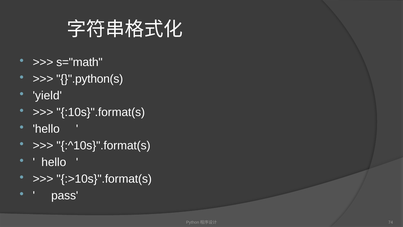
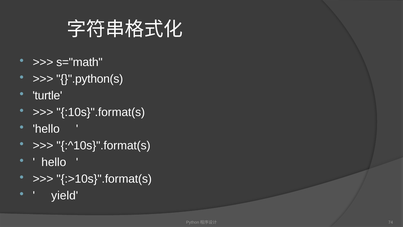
yield: yield -> turtle (47, 96)
pass: pass -> yield (65, 195)
